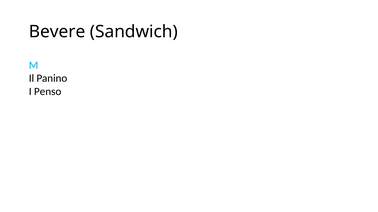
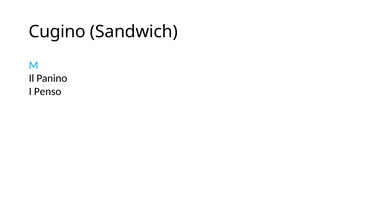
Bevere: Bevere -> Cugino (57, 32)
